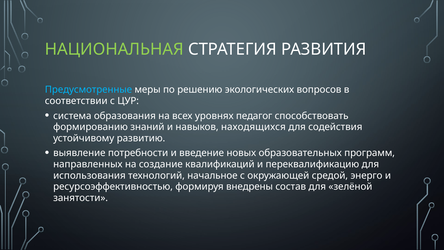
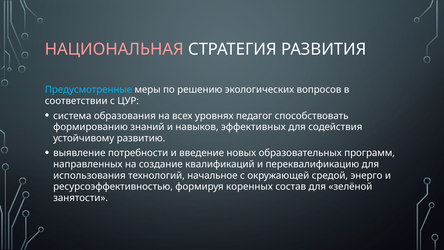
НАЦИОНАЛЬНАЯ colour: light green -> pink (114, 49)
находящихся: находящихся -> эффективных (253, 127)
внедрены: внедрены -> коренных (249, 186)
